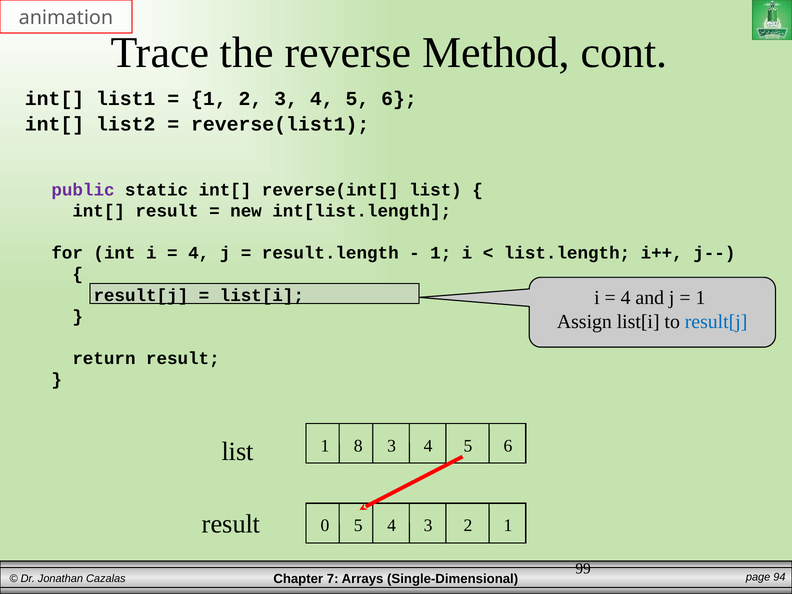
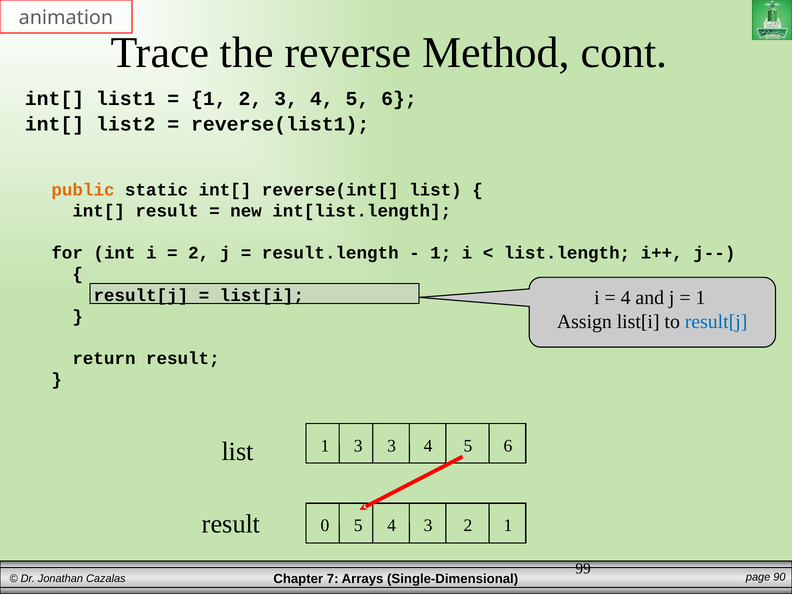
public colour: purple -> orange (83, 190)
4: 4 -> 2 (199, 253)
1 8: 8 -> 3 (358, 446)
94: 94 -> 90 (779, 577)
